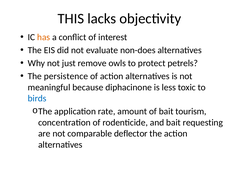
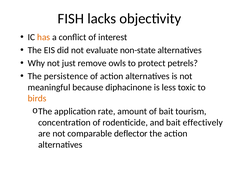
THIS: THIS -> FISH (71, 19)
non-does: non-does -> non-state (138, 50)
birds colour: blue -> orange (37, 99)
requesting: requesting -> effectively (203, 123)
